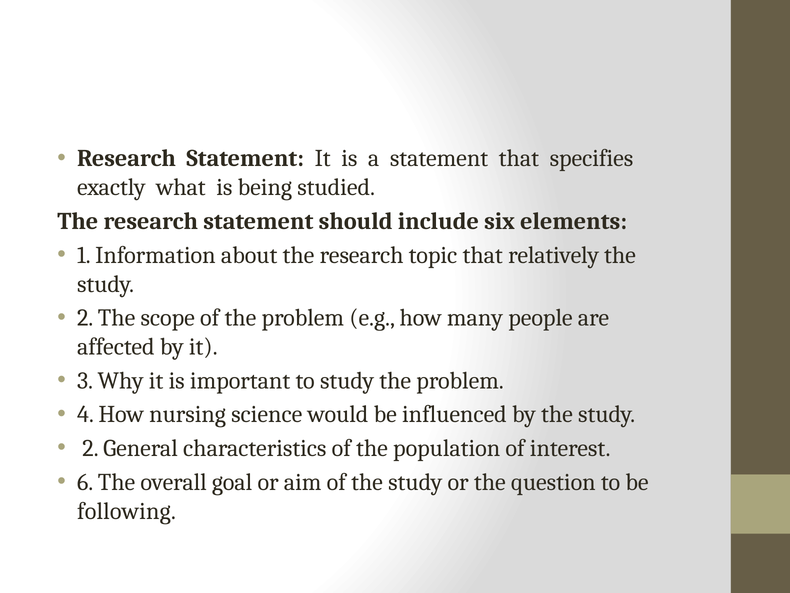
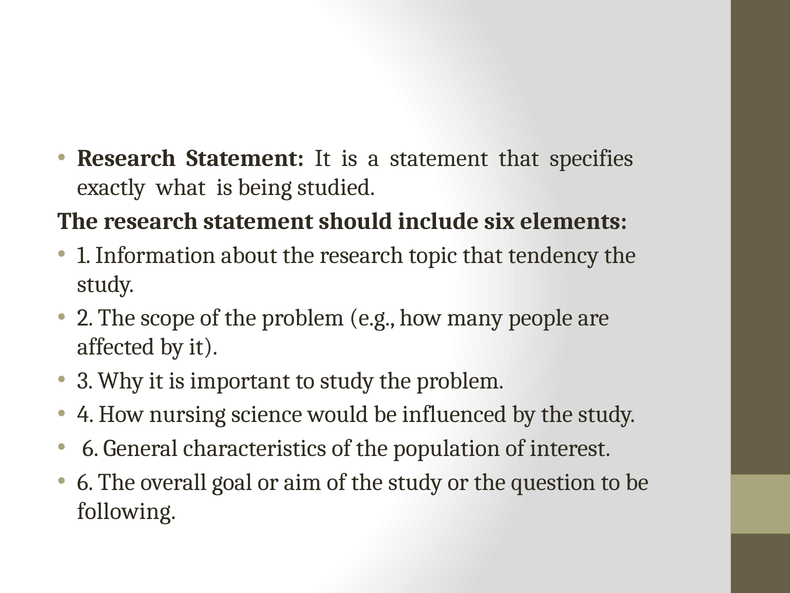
relatively: relatively -> tendency (553, 255)
2: 2 -> 6 (90, 448)
